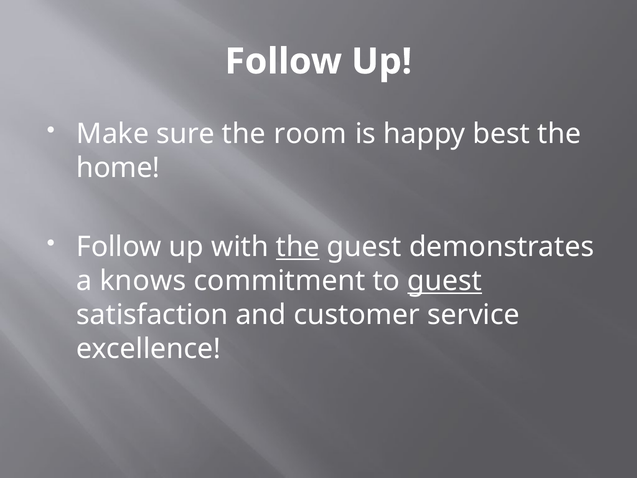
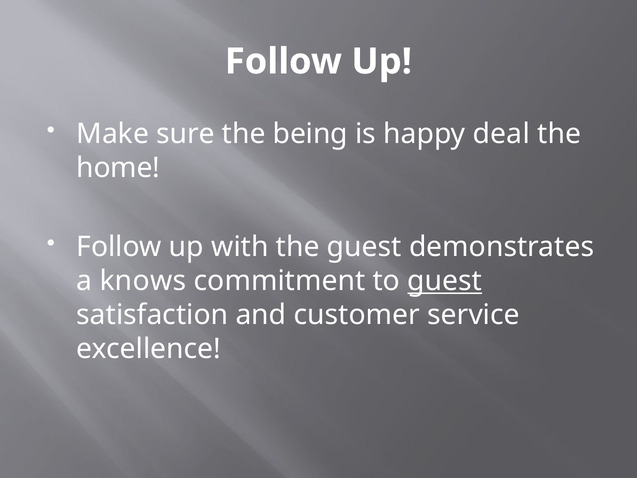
room: room -> being (310, 134)
best: best -> deal (501, 134)
the underline: present -> none (298, 247)
